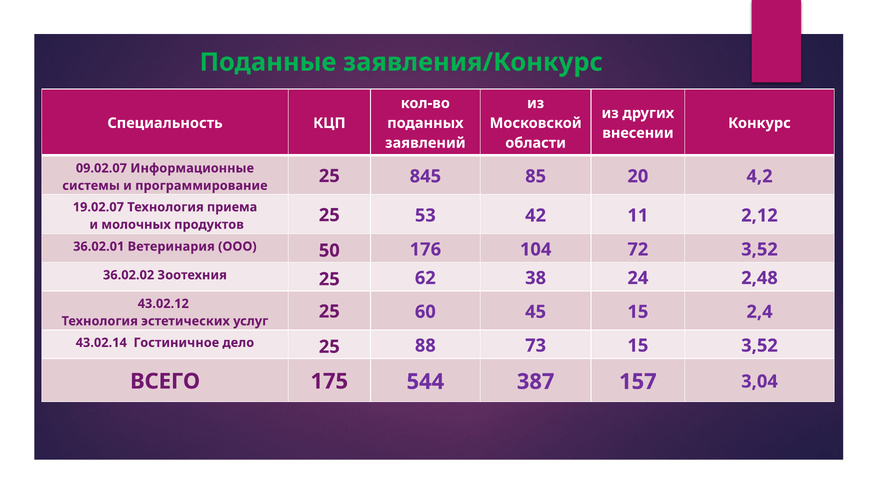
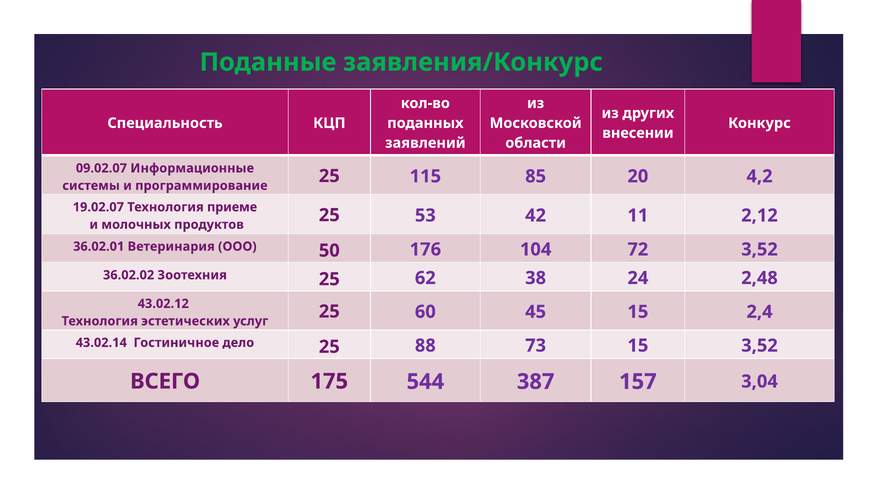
845: 845 -> 115 (425, 176)
приема: приема -> приеме (232, 207)
